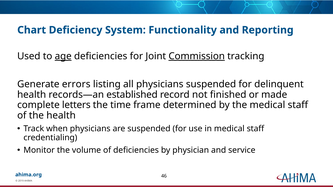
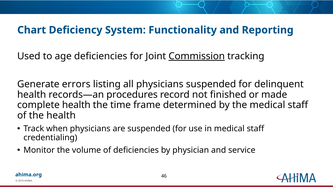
age underline: present -> none (63, 56)
established: established -> procedures (132, 95)
complete letters: letters -> health (76, 105)
